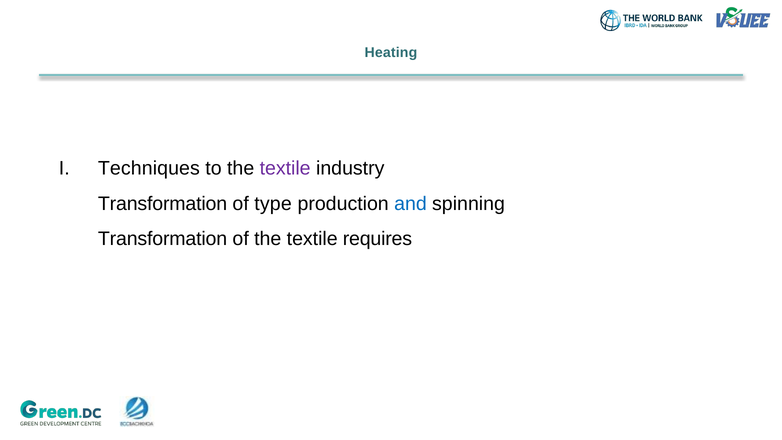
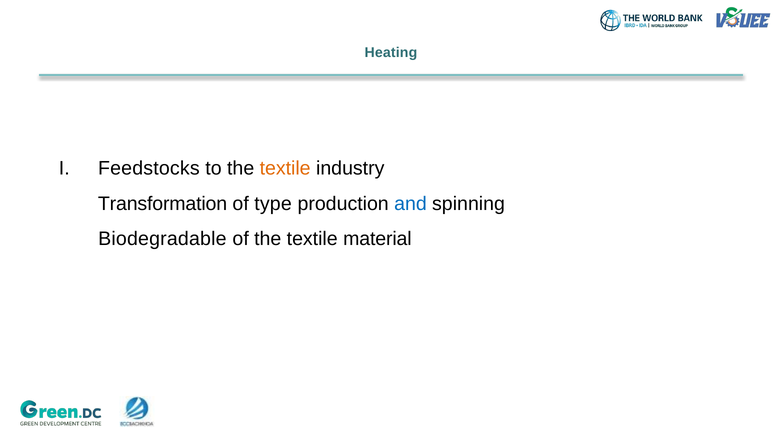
Techniques: Techniques -> Feedstocks (149, 168)
textile colour: purple -> orange (285, 168)
Transformation: Transformation -> Biodegradable (162, 239)
requires: requires -> material (377, 239)
